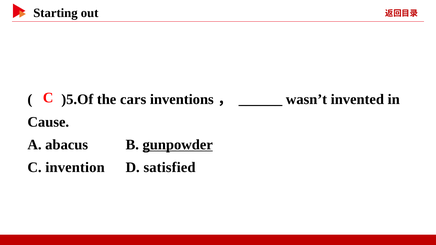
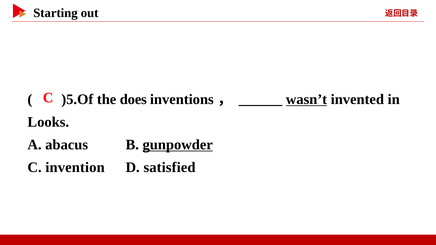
cars: cars -> does (133, 100)
wasn’t underline: none -> present (306, 100)
Cause: Cause -> Looks (48, 122)
